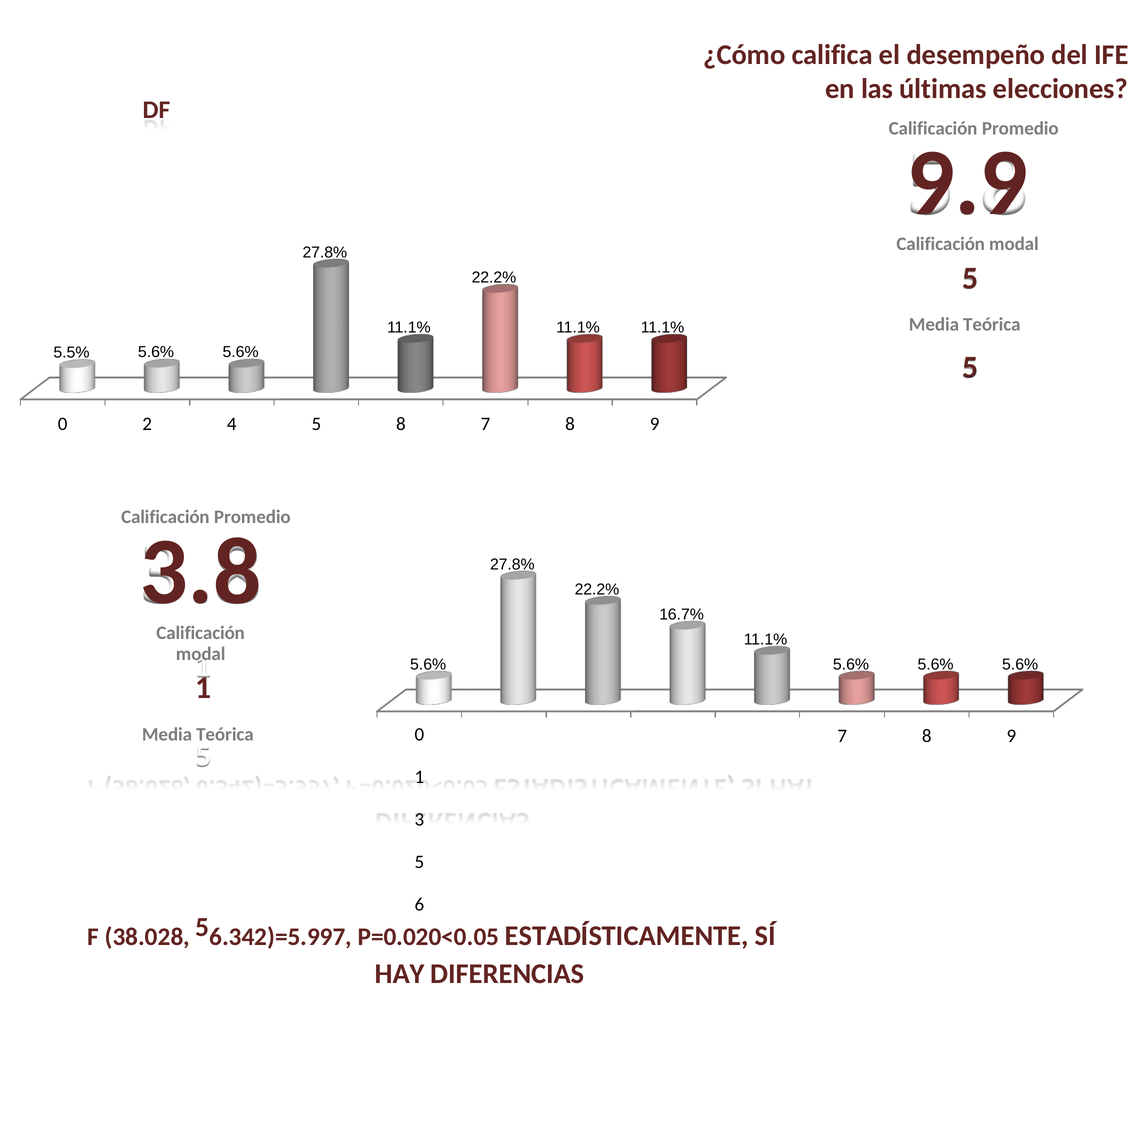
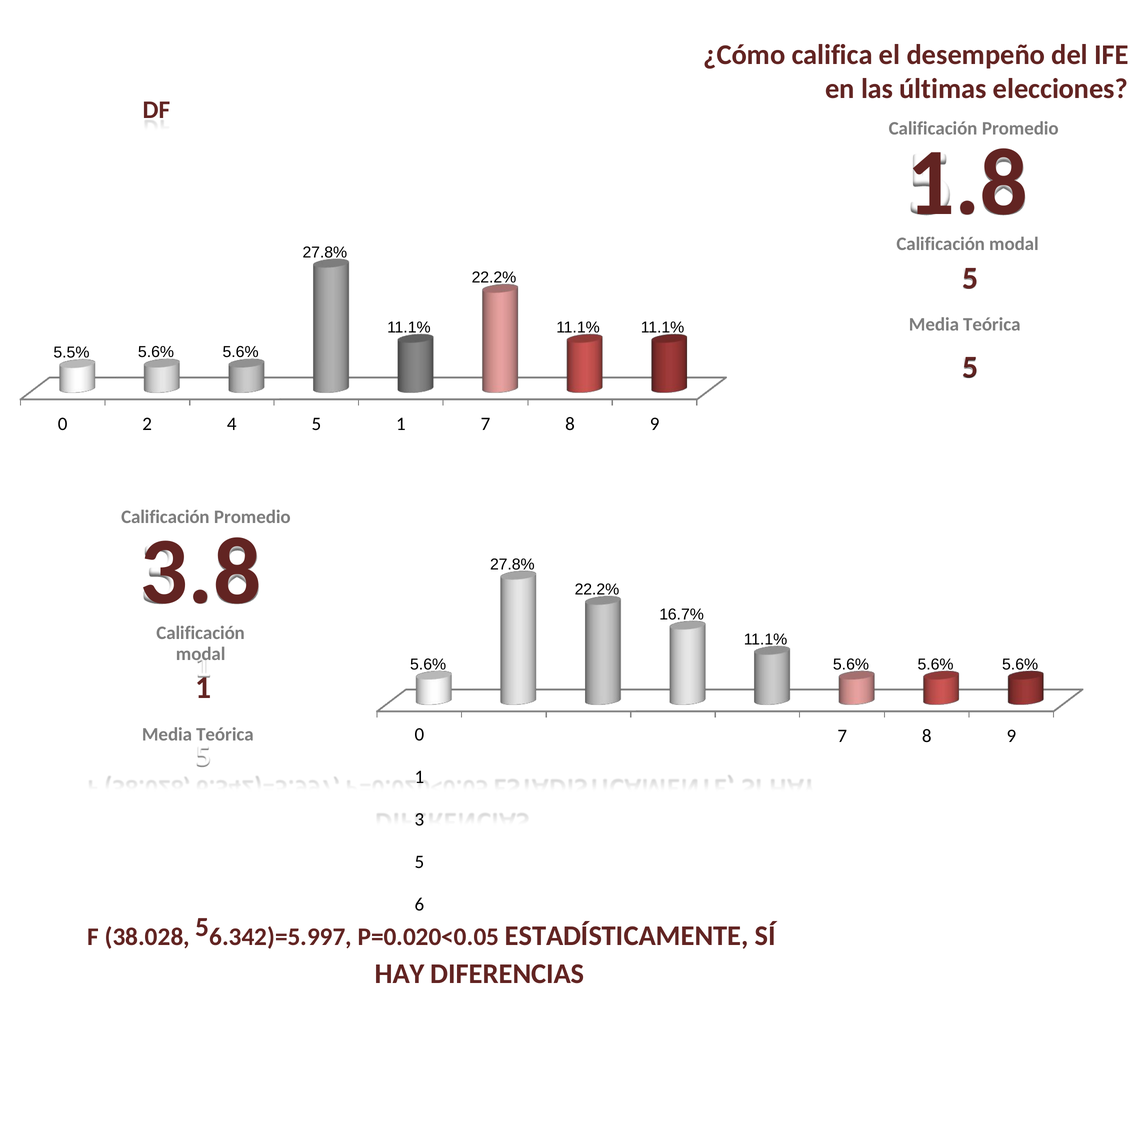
9.9: 9.9 -> 1.8 (967, 183)
5 8: 8 -> 1 (401, 424)
